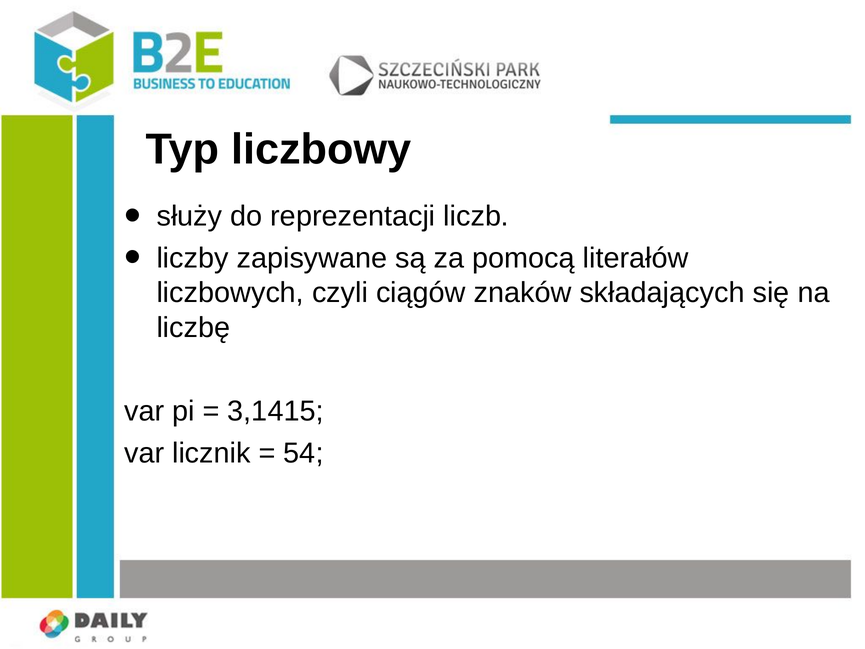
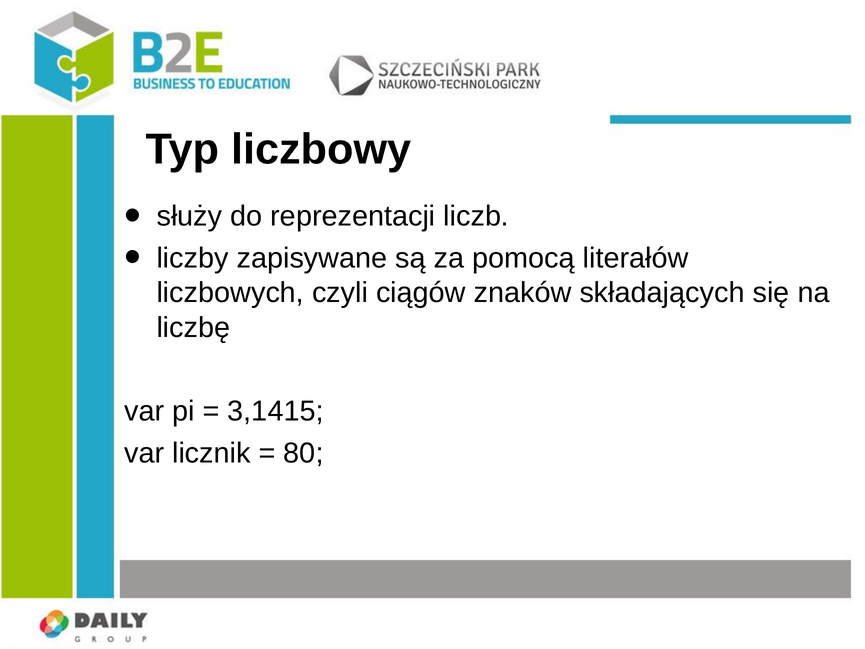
54: 54 -> 80 (303, 453)
